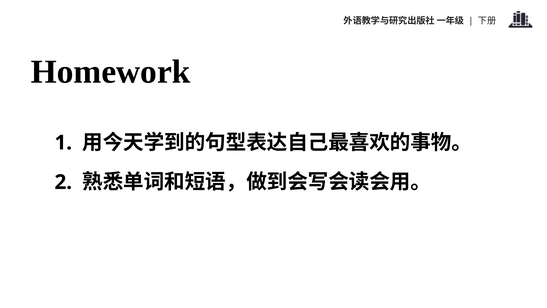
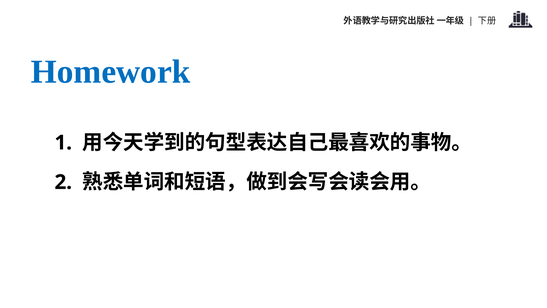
Homework colour: black -> blue (111, 72)
